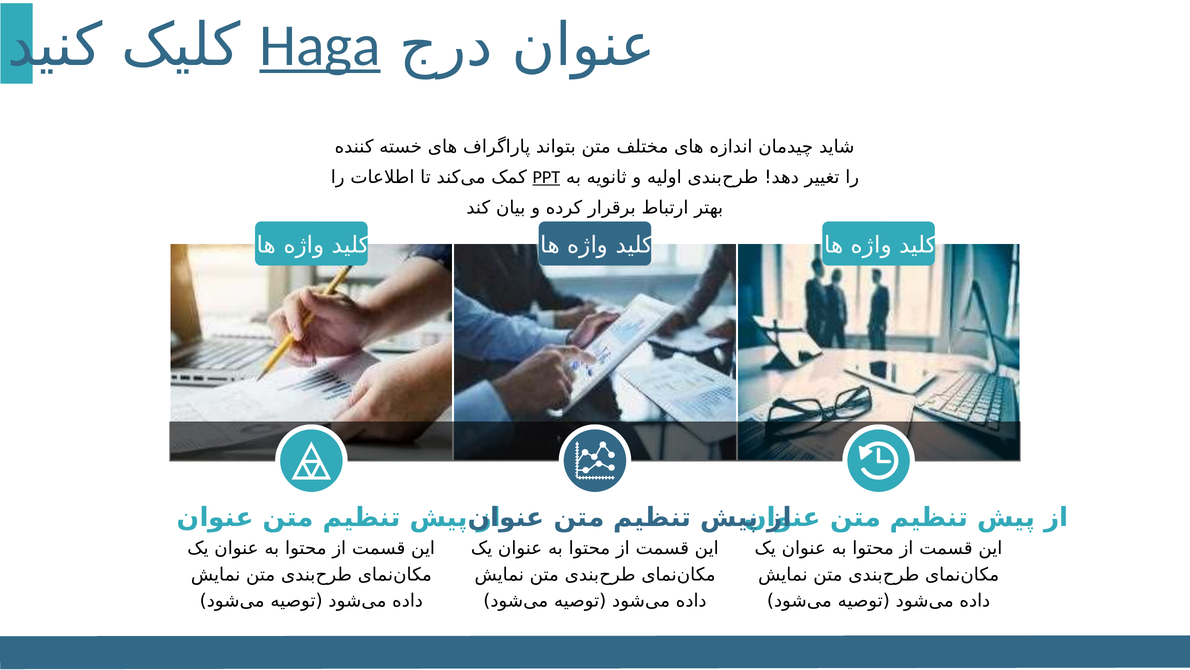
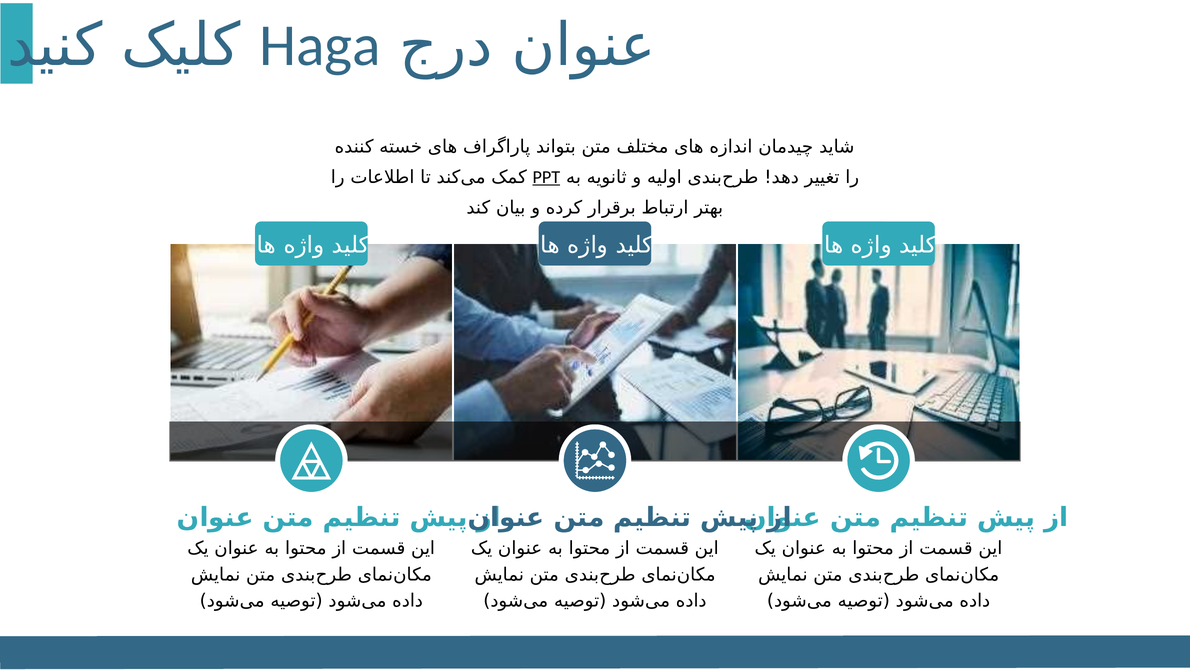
Haga underline: present -> none (320, 46)
